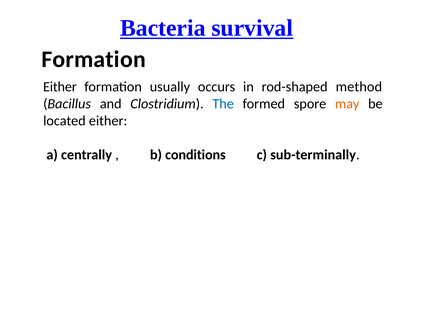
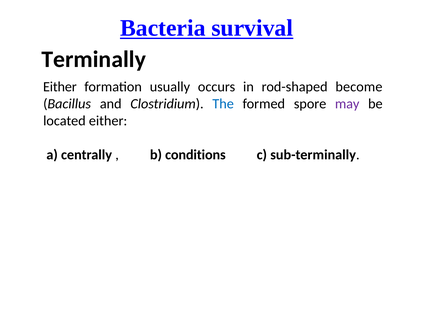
Formation: Formation -> Terminally (94, 59)
method: method -> become (359, 87)
may colour: orange -> purple (347, 104)
